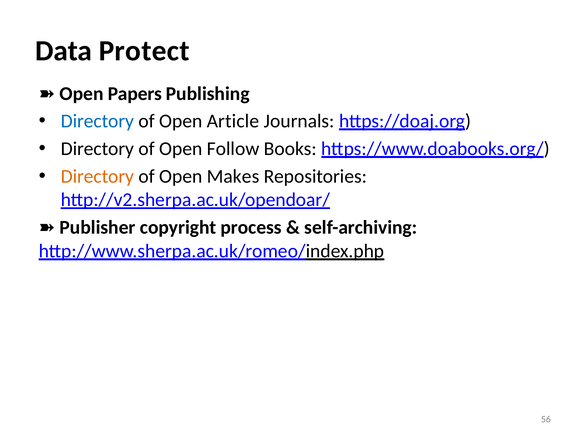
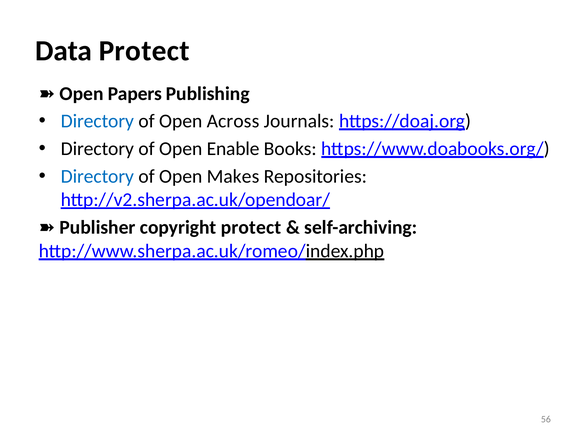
Article: Article -> Across (233, 121)
Follow: Follow -> Enable (233, 149)
Directory colour: orange -> blue (97, 177)
copyright process: process -> protect (251, 228)
